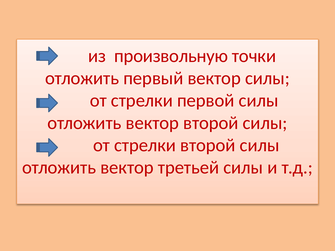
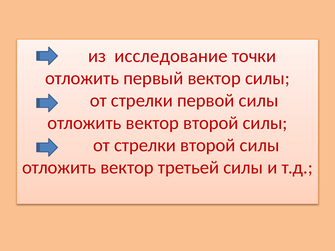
произвольную: произвольную -> исследование (171, 56)
